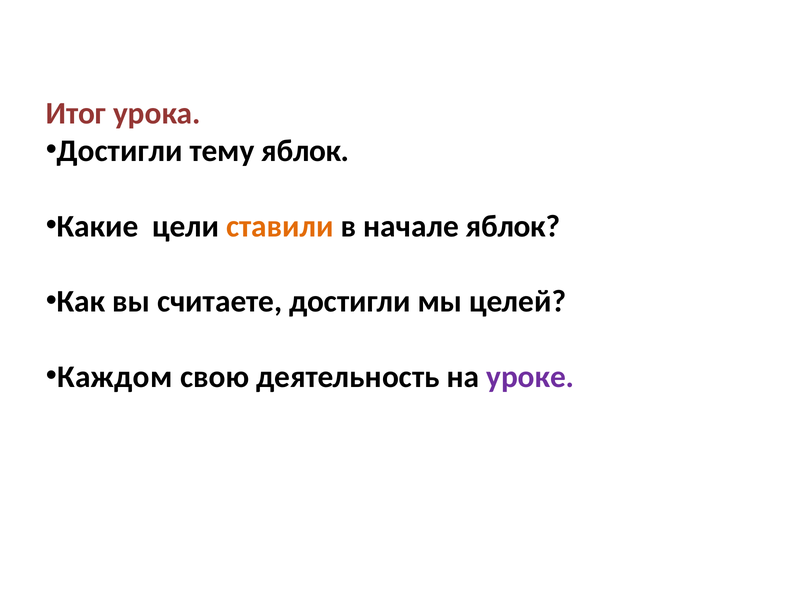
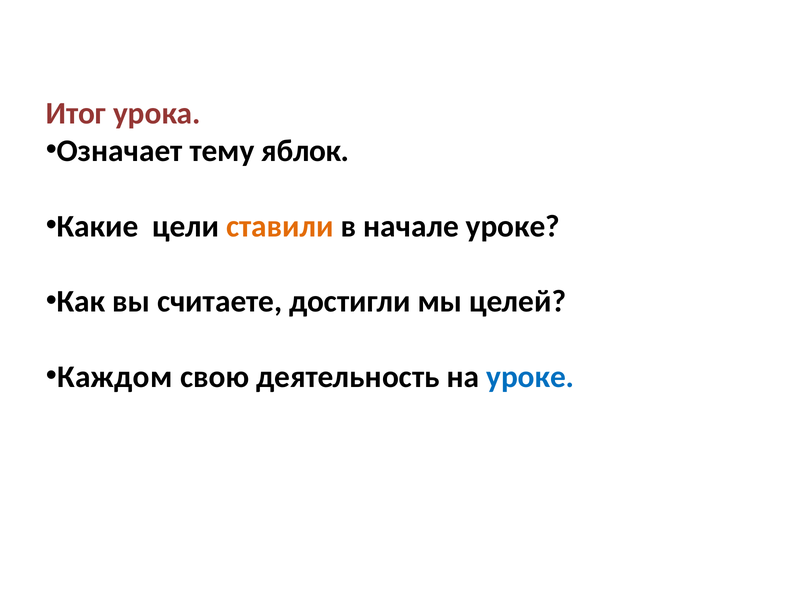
Достигли: Достигли -> Означает (120, 151)
начале яблок: яблок -> уроке (513, 226)
уроке colour: purple -> blue (530, 377)
